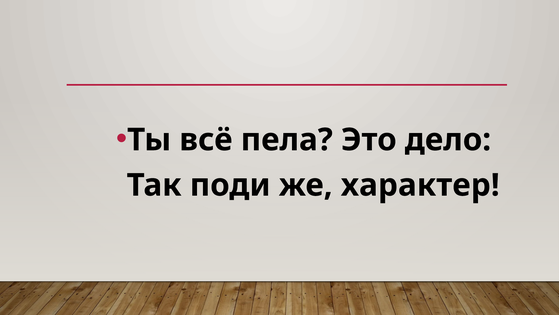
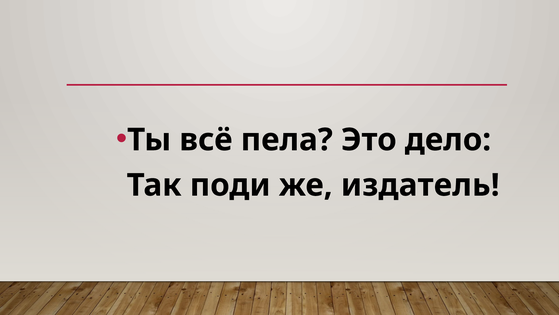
характер: характер -> издатель (420, 185)
